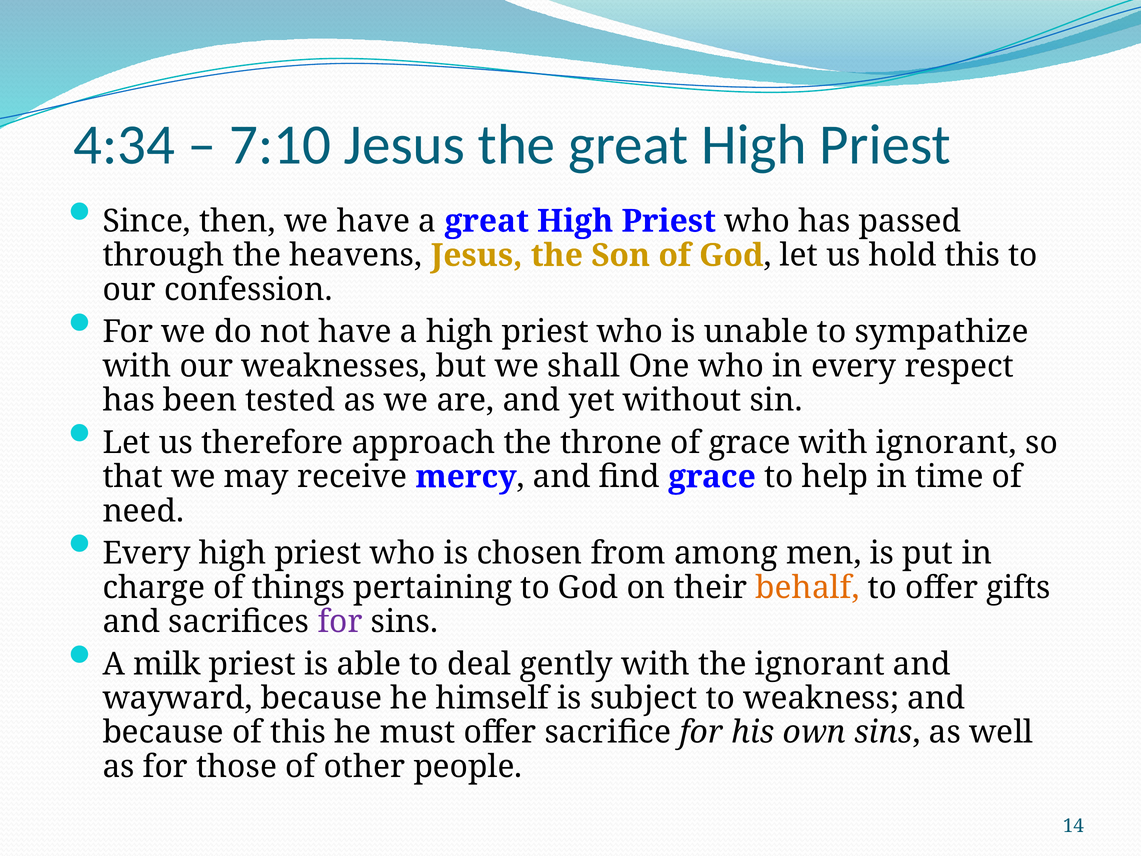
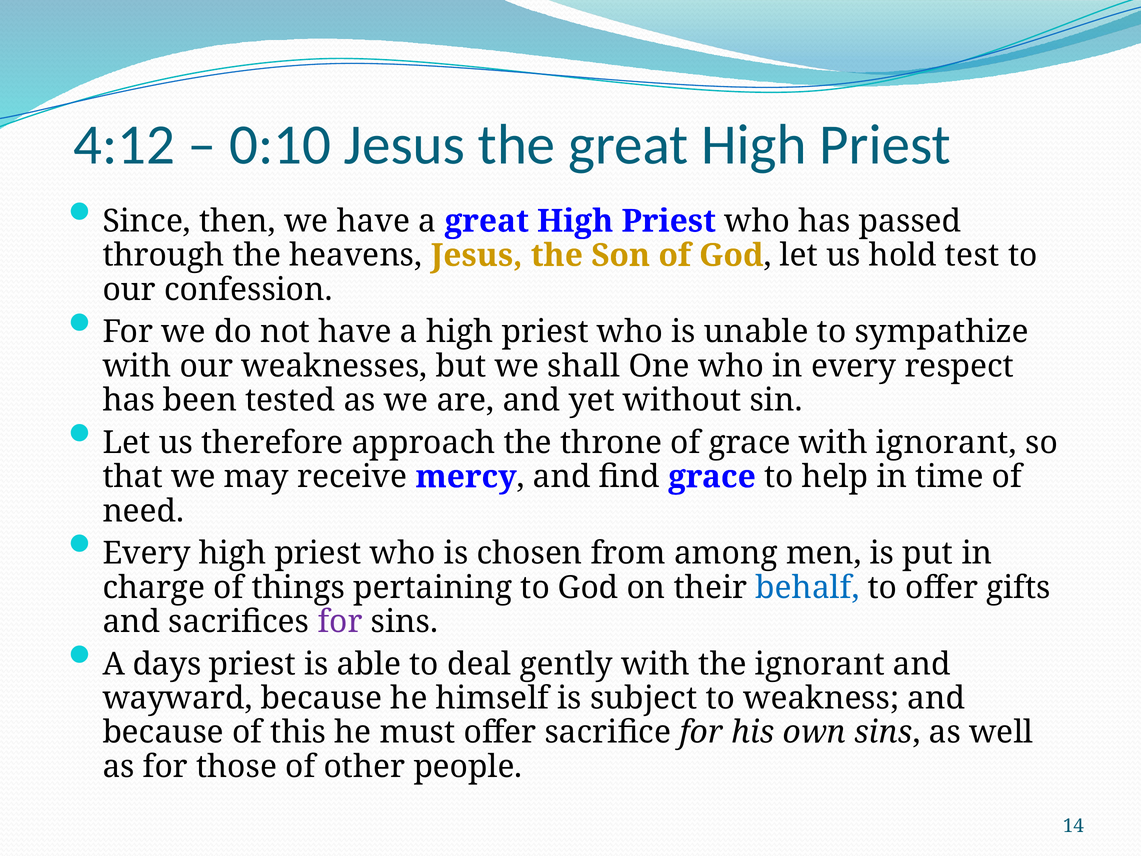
4:34: 4:34 -> 4:12 (124, 145)
7:10: 7:10 -> 0:10 (280, 145)
hold this: this -> test (972, 255)
behalf colour: orange -> blue (807, 587)
milk: milk -> days (167, 664)
